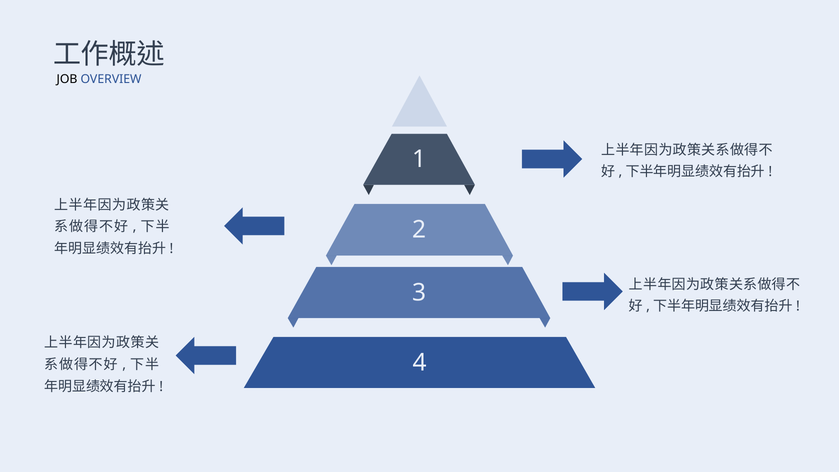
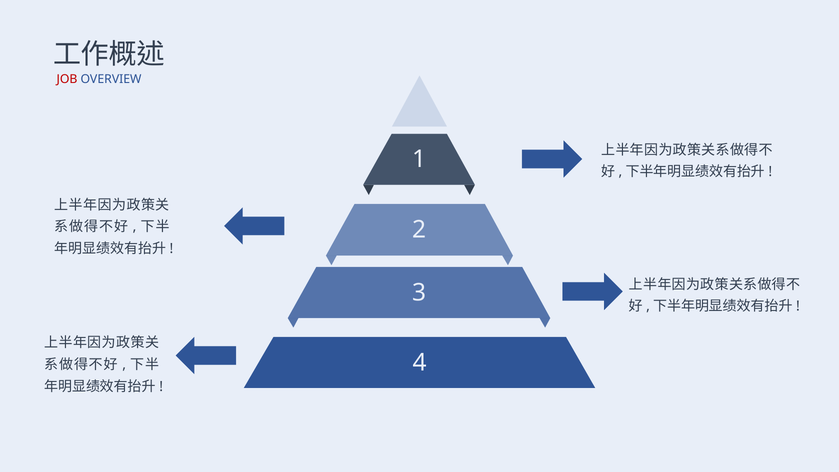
JOB colour: black -> red (67, 79)
